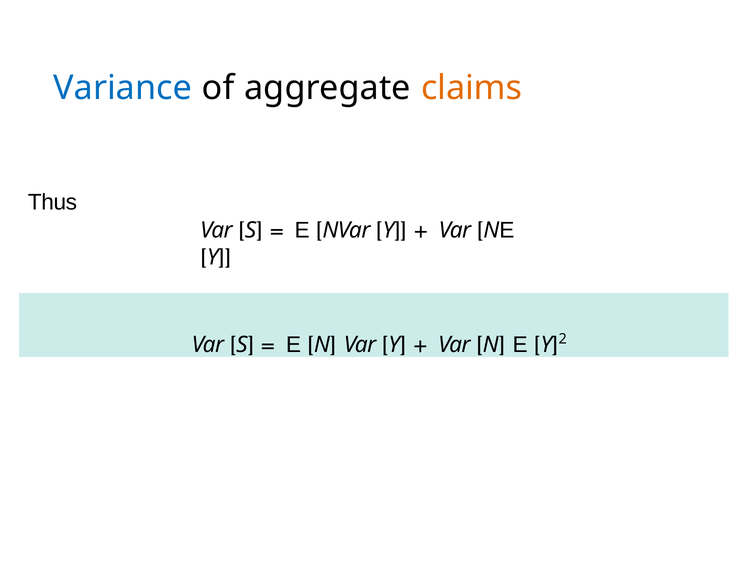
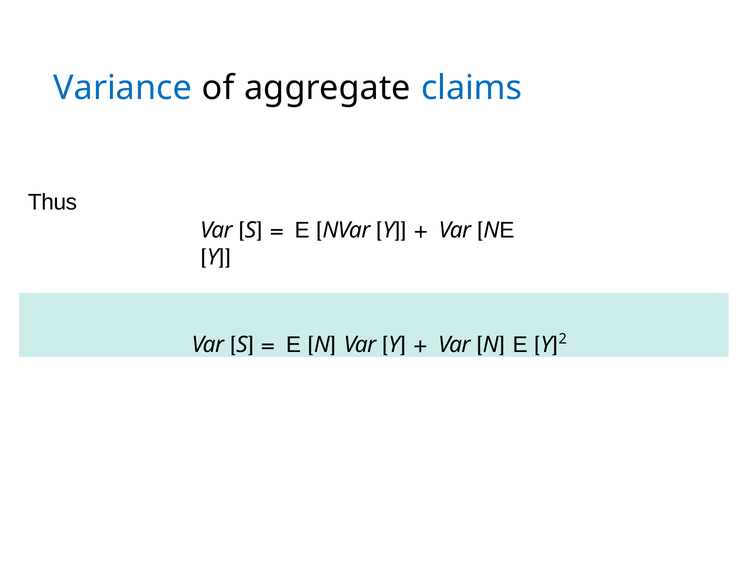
claims colour: orange -> blue (472, 88)
